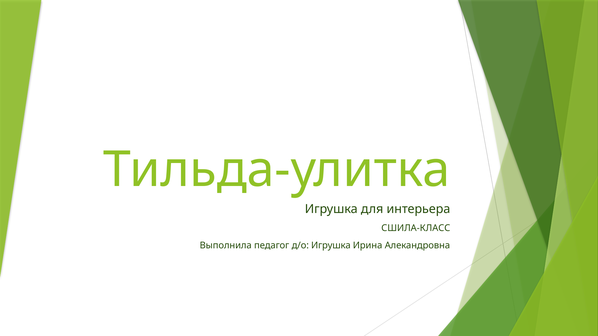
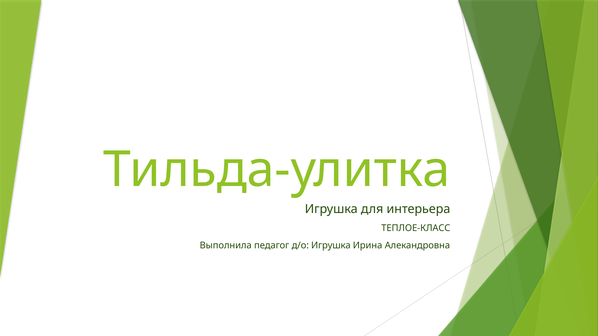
СШИЛА-КЛАСС: СШИЛА-КЛАСС -> ТЕПЛОЕ-КЛАСС (416, 228)
